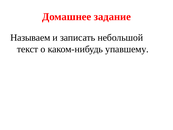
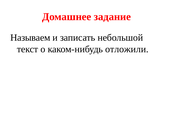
упавшему: упавшему -> отложили (127, 49)
